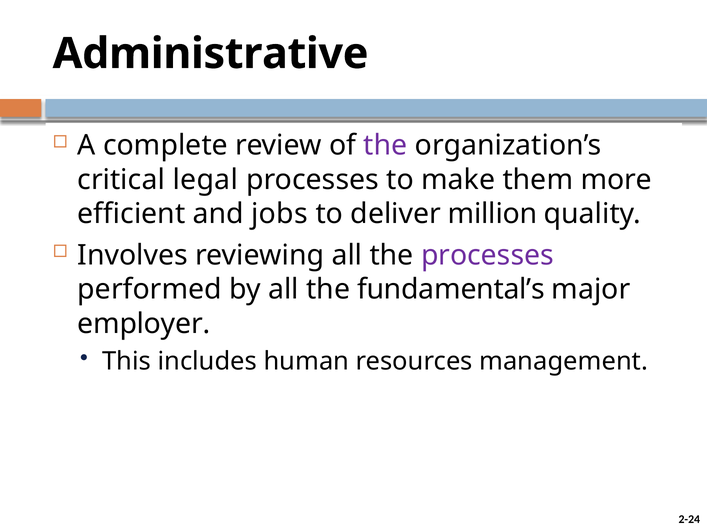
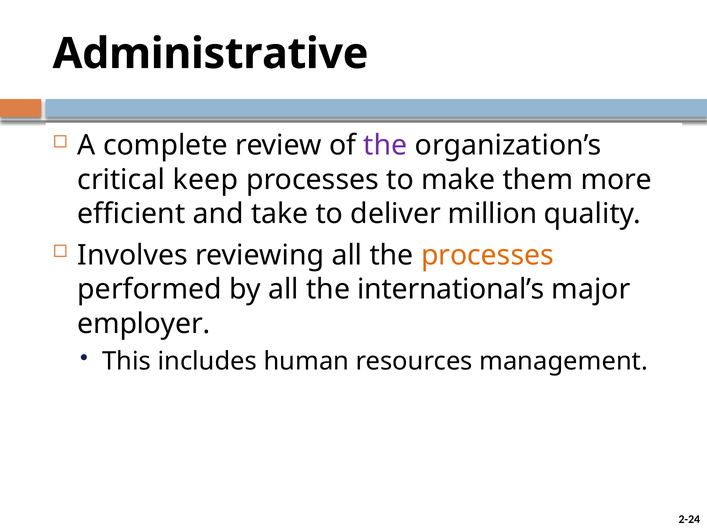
legal: legal -> keep (205, 180)
jobs: jobs -> take (280, 214)
processes colour: purple -> orange (487, 255)
fundamental’s: fundamental’s -> international’s (451, 289)
